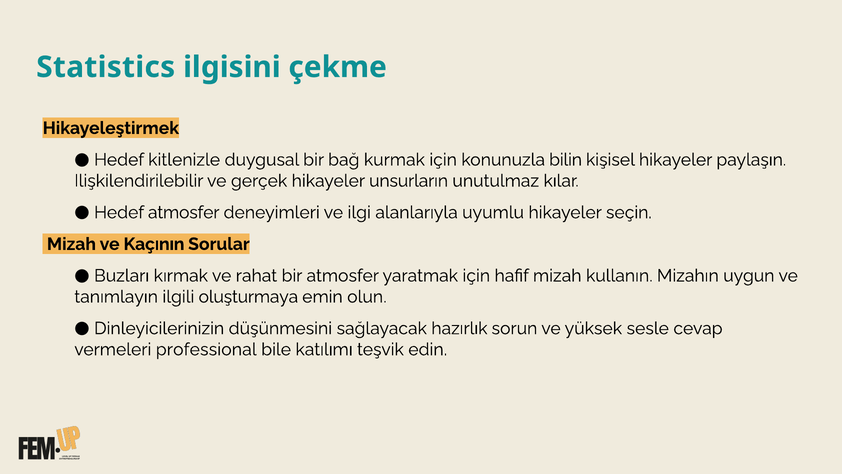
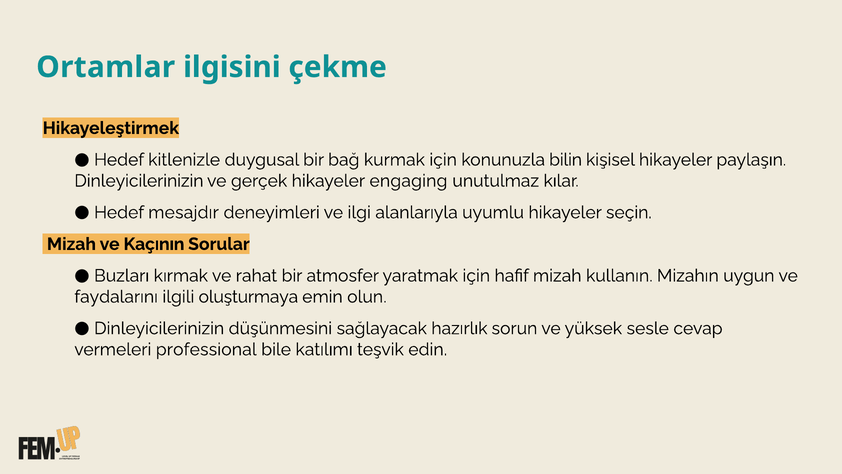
Statistics: Statistics -> Ortamlar (106, 67)
Ilişkilendirilebilir: Ilişkilendirilebilir -> Dinleyicilerinizin (139, 181)
unsurların: unsurların -> engaging (408, 181)
Hedef atmosfer: atmosfer -> mesajdır (184, 212)
tanımlayın: tanımlayın -> faydalarını (116, 297)
